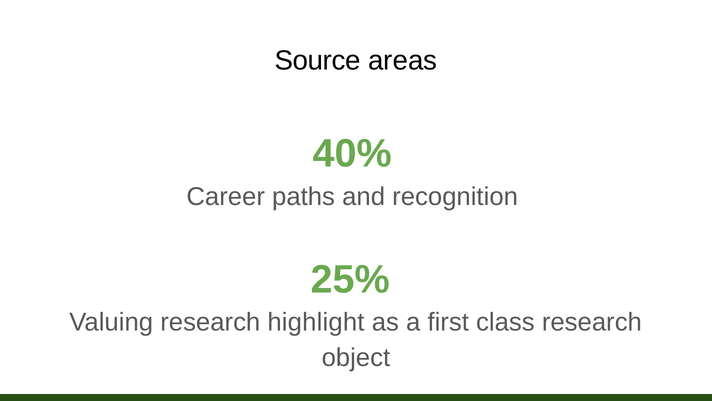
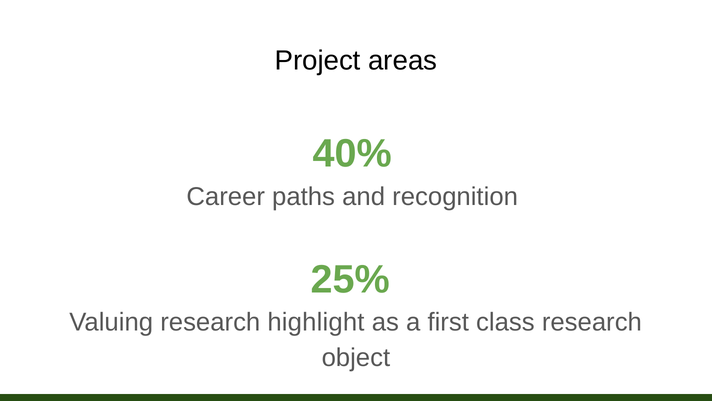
Source: Source -> Project (318, 60)
